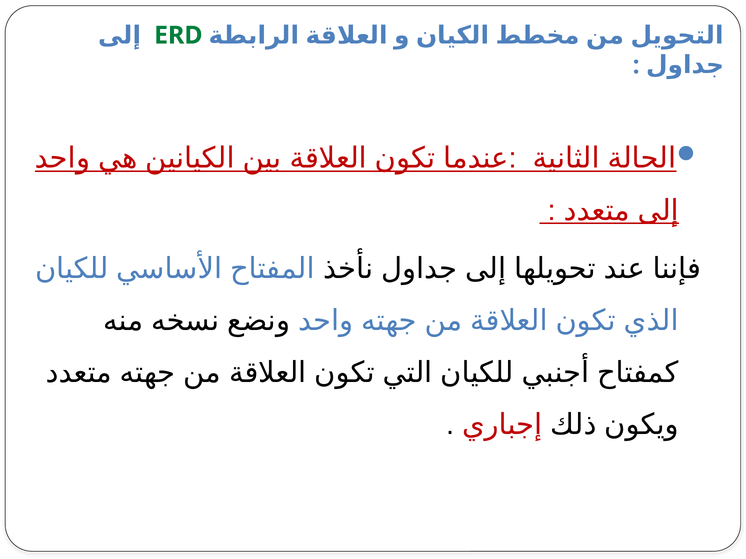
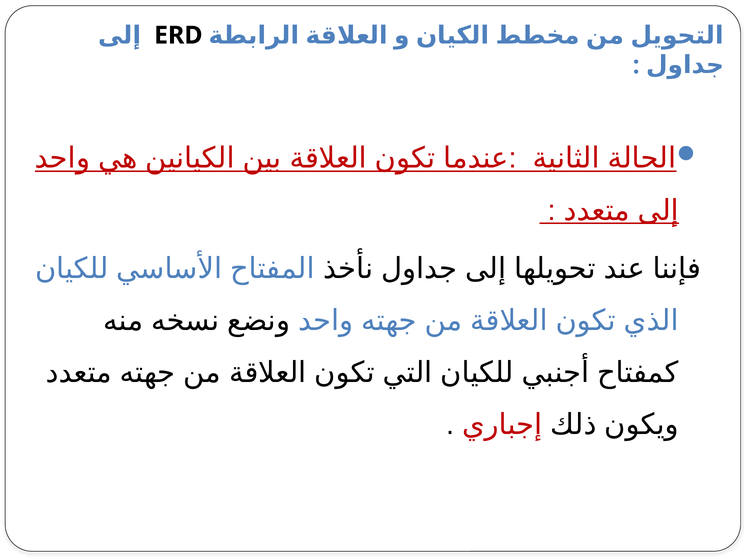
ERD colour: green -> black (178, 35)
